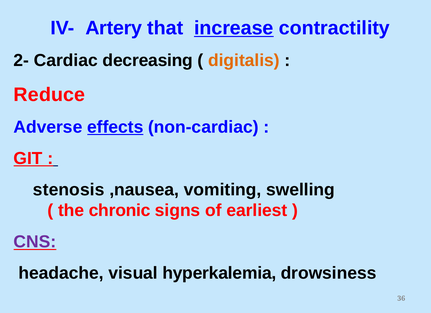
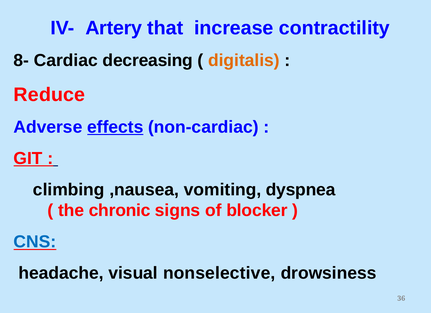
increase underline: present -> none (234, 28)
2-: 2- -> 8- (21, 61)
stenosis: stenosis -> climbing (69, 190)
swelling: swelling -> dyspnea (301, 190)
earliest: earliest -> blocker (257, 211)
CNS colour: purple -> blue (35, 242)
hyperkalemia: hyperkalemia -> nonselective (219, 273)
